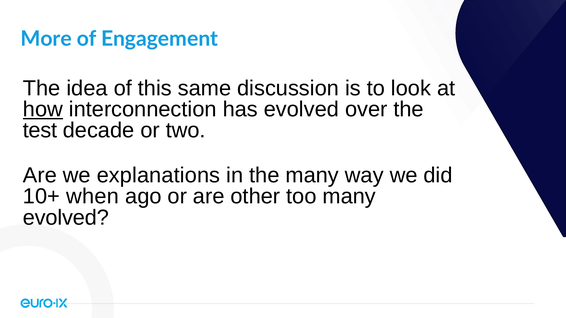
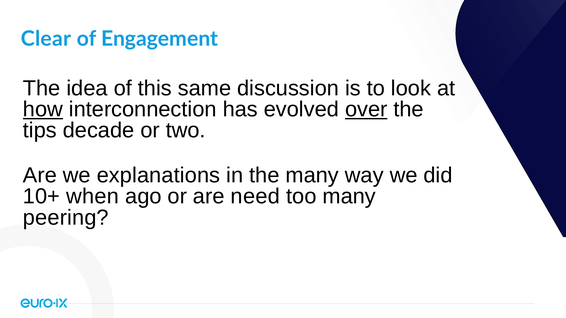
More: More -> Clear (46, 39)
over underline: none -> present (366, 109)
test: test -> tips (40, 131)
other: other -> need (255, 197)
evolved: evolved -> peering (66, 218)
